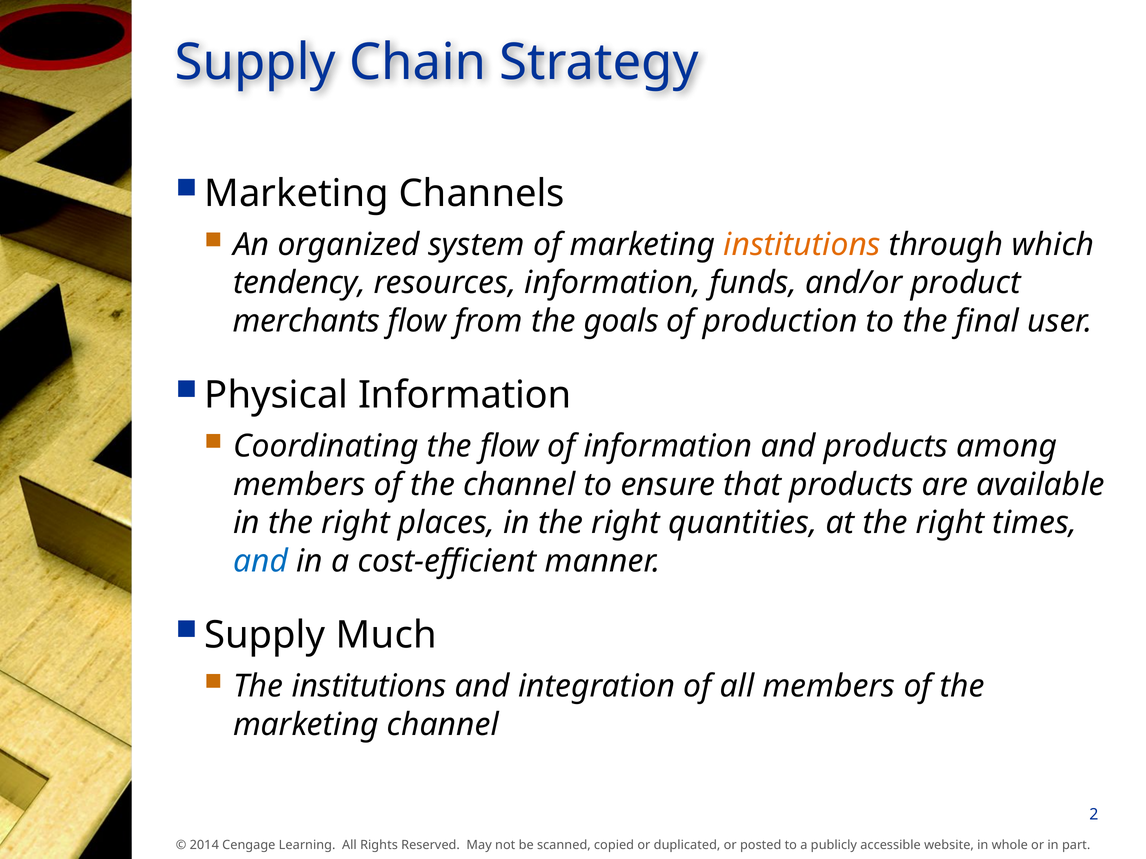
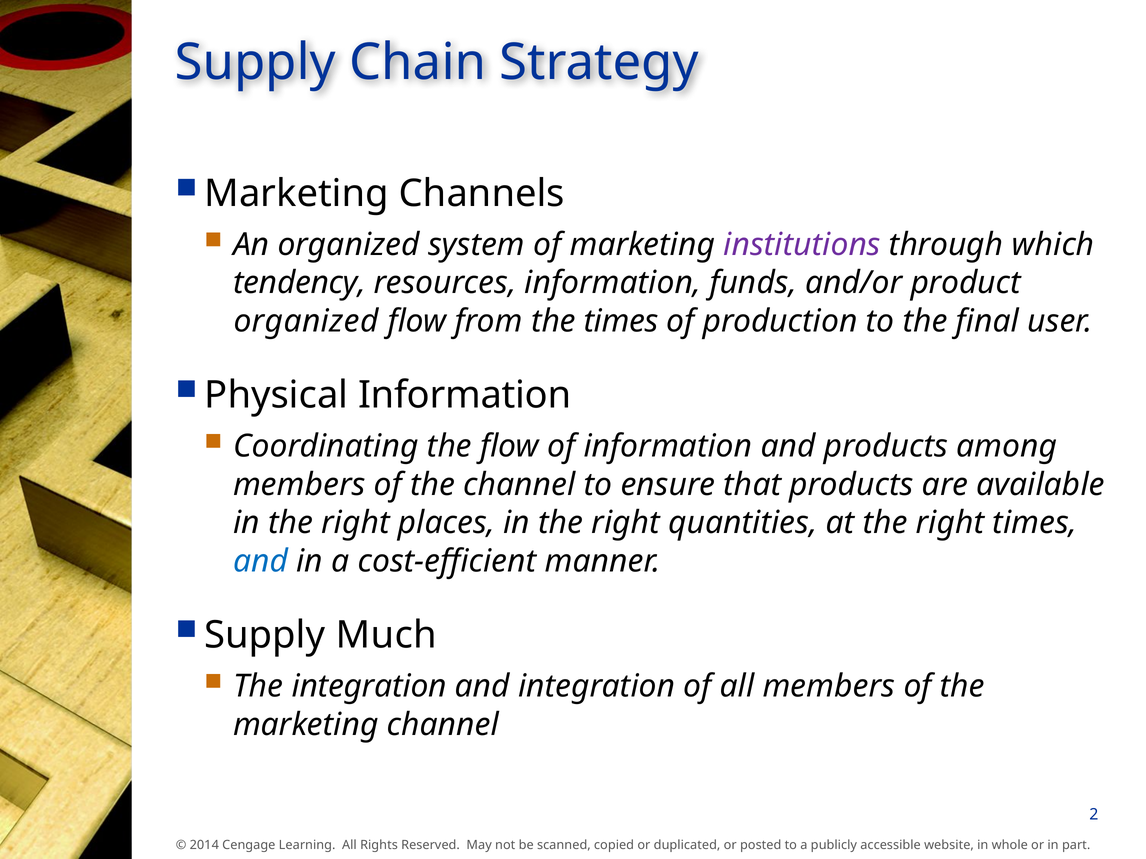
institutions colour: orange -> purple (802, 245)
merchants: merchants -> organized (306, 321)
the goals: goals -> times (621, 321)
The institutions: institutions -> integration (369, 687)
